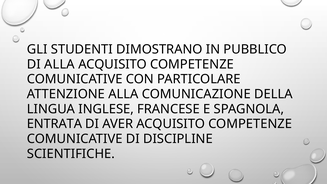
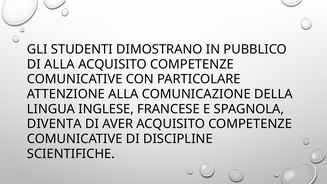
ENTRATA: ENTRATA -> DIVENTA (54, 124)
